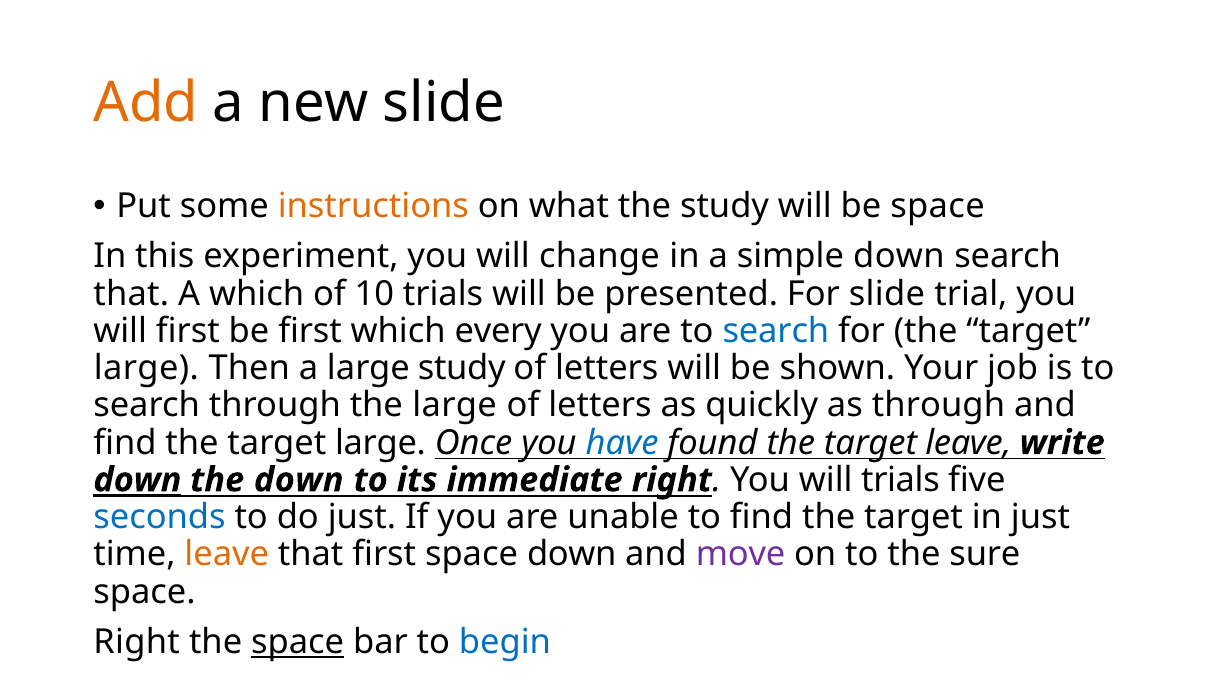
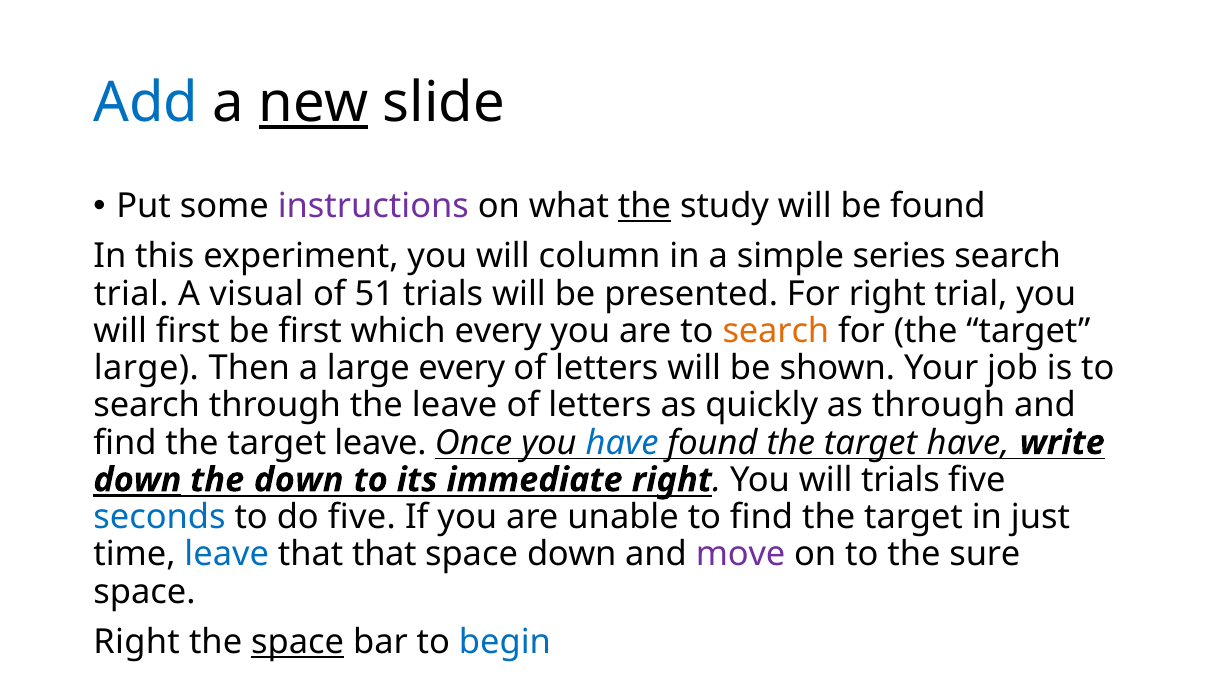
Add colour: orange -> blue (146, 103)
new underline: none -> present (314, 103)
instructions colour: orange -> purple (373, 206)
the underline: none -> present (645, 206)
be space: space -> found (938, 206)
change: change -> column (600, 256)
simple down: down -> series (899, 256)
that: that -> trial (131, 294)
A which: which -> visual (256, 294)
10: 10 -> 51 (374, 294)
For slide: slide -> right (887, 294)
search colour: blue -> orange (776, 331)
large study: study -> every (462, 368)
the large: large -> leave (455, 405)
find the target large: large -> leave (380, 443)
target leave: leave -> have (968, 443)
do just: just -> five (362, 517)
leave colour: orange -> blue (227, 555)
that first: first -> that (384, 555)
